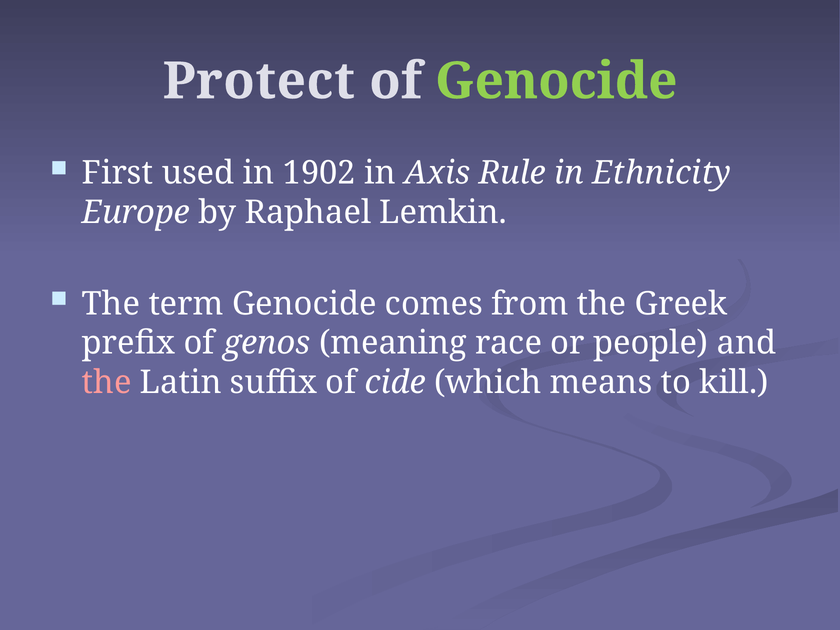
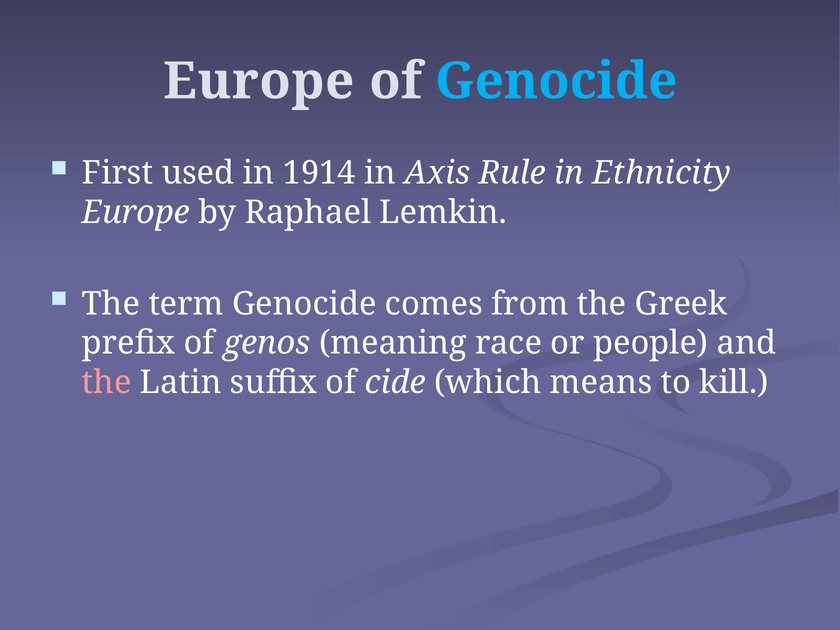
Protect: Protect -> Europe (259, 81)
Genocide colour: light green -> light blue (556, 81)
1902: 1902 -> 1914 (319, 173)
